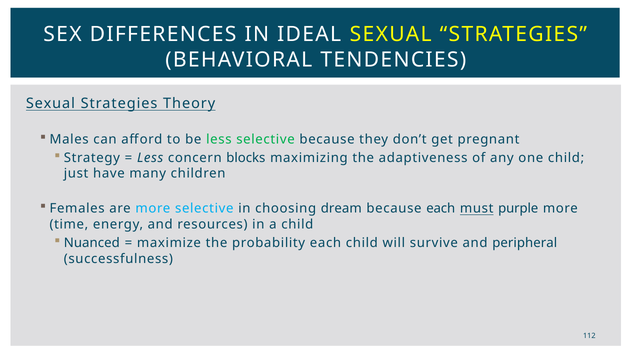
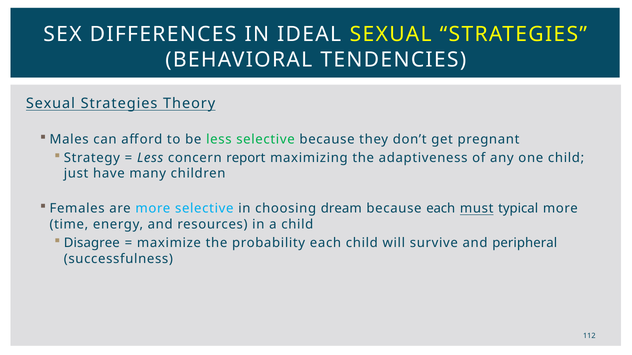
blocks: blocks -> report (246, 158)
purple: purple -> typical (518, 209)
Nuanced: Nuanced -> Disagree (92, 243)
